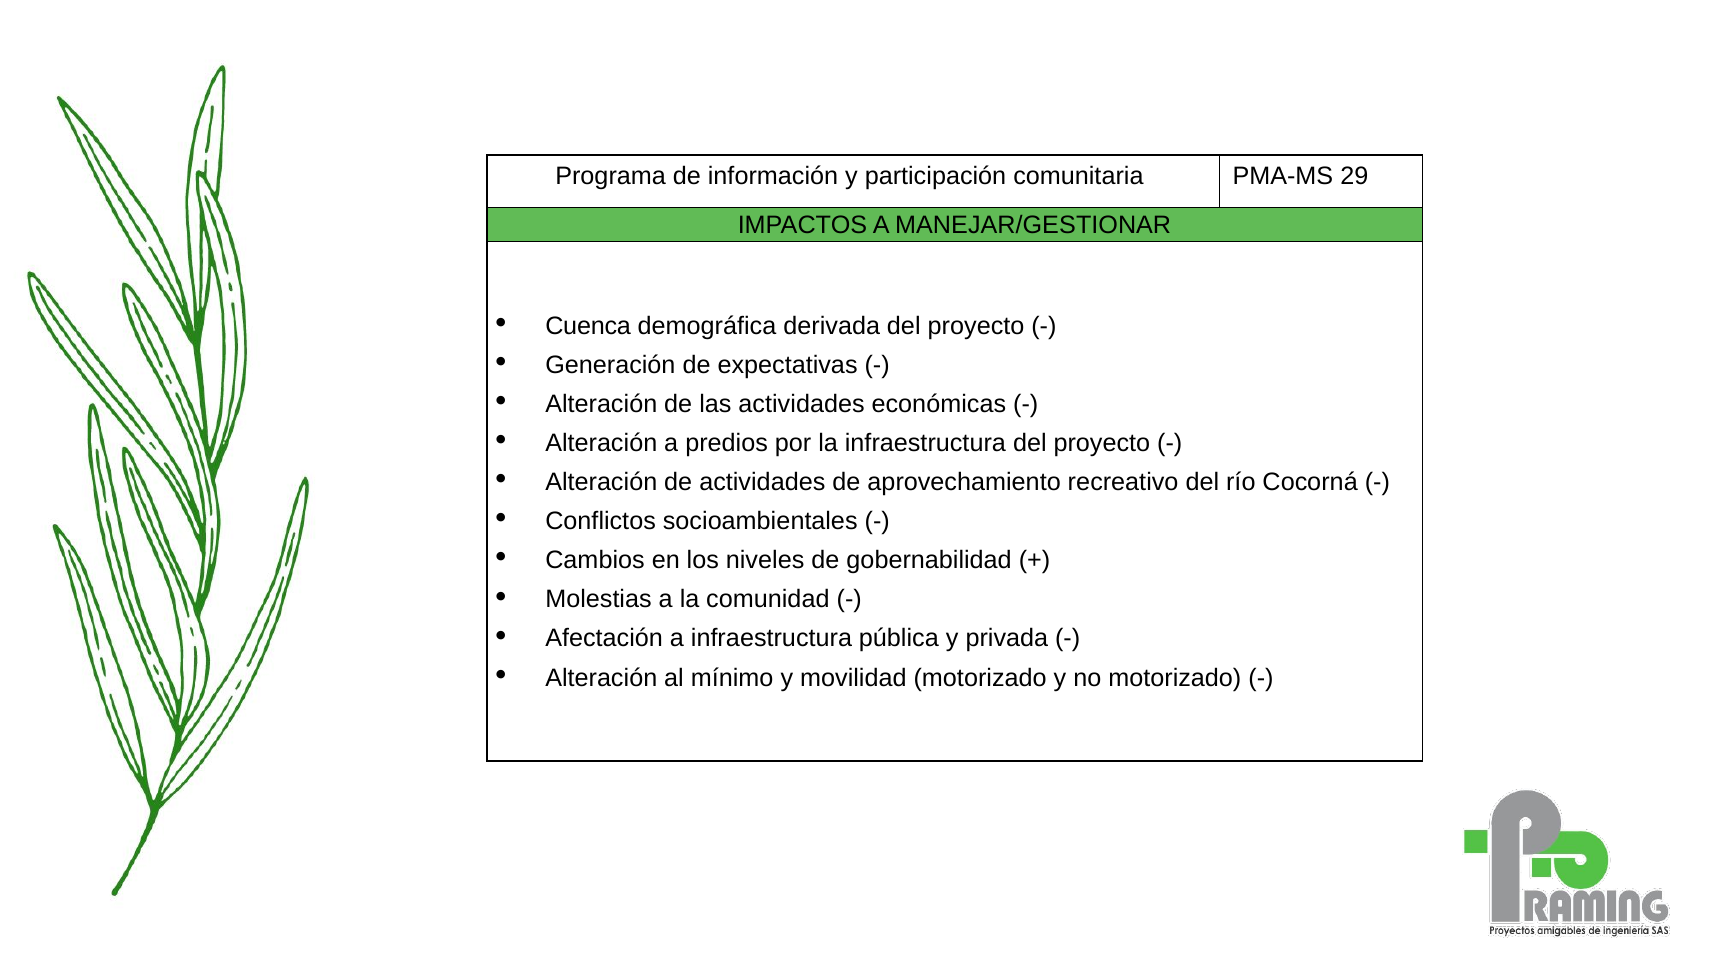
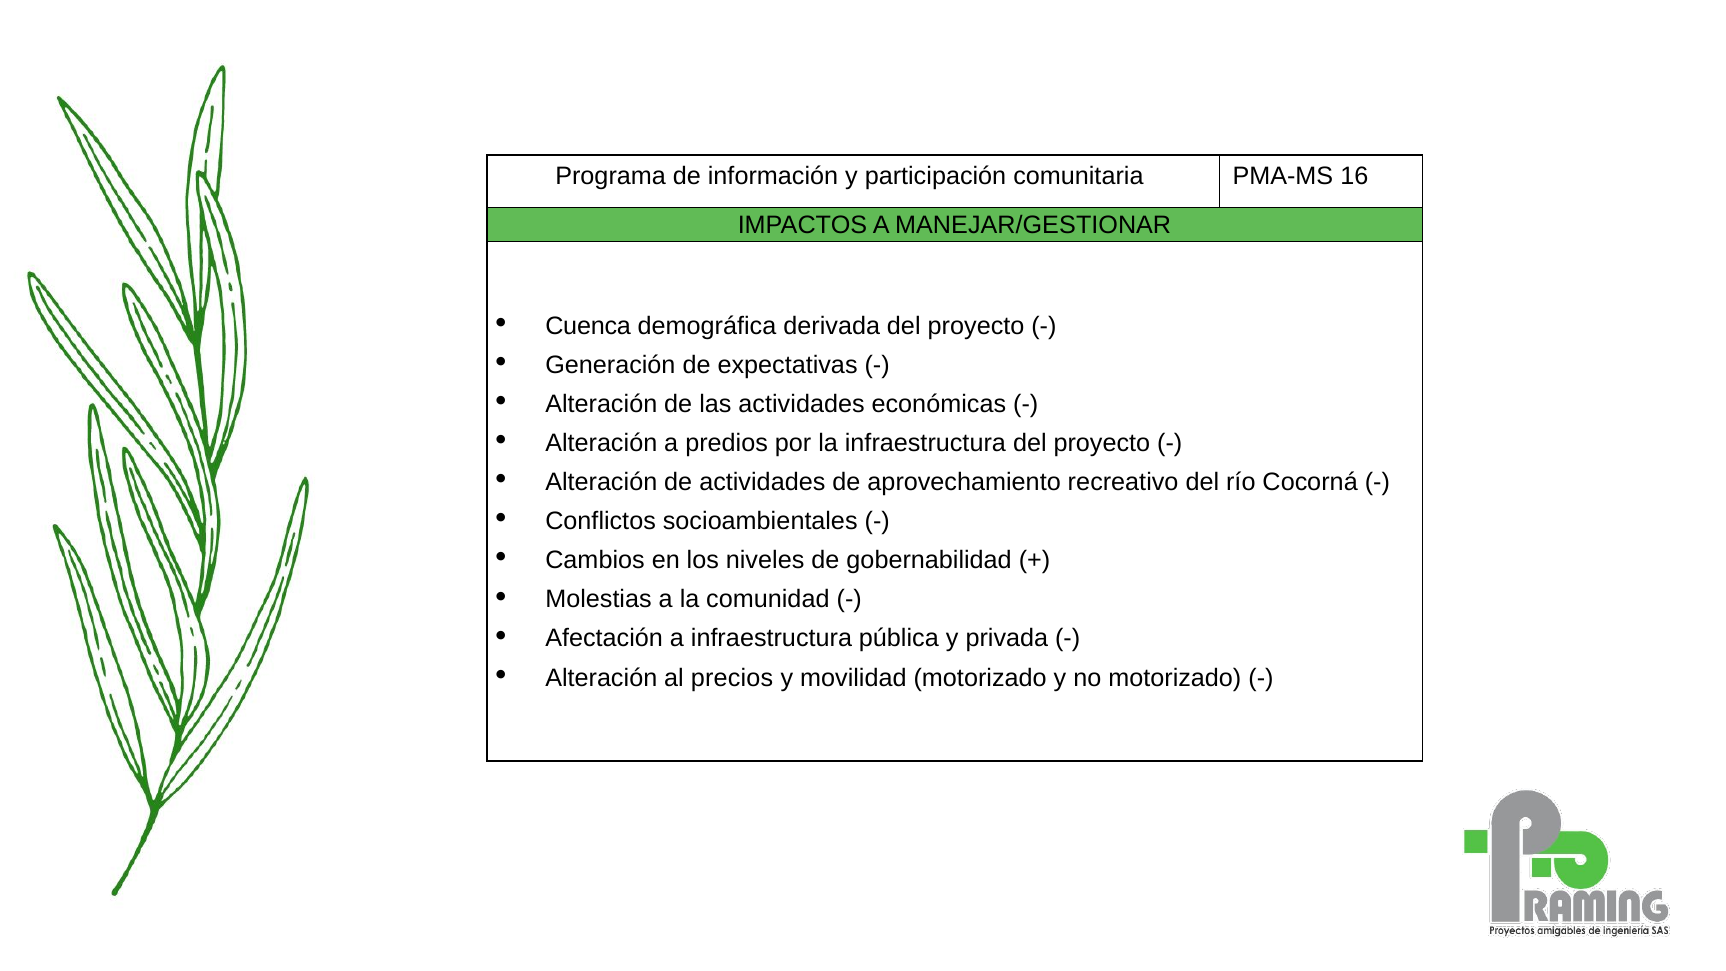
29: 29 -> 16 (1354, 176)
mínimo: mínimo -> precios (732, 678)
